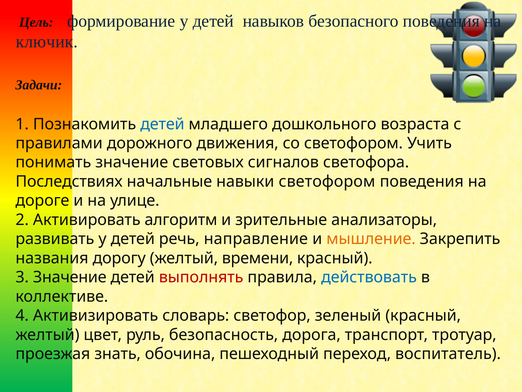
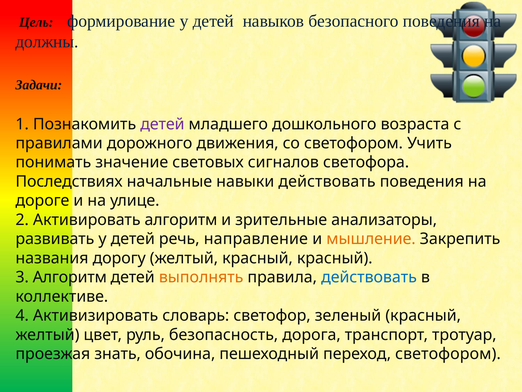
ключик: ключик -> должны (47, 42)
детей colour: blue -> purple (162, 124)
навыки светофором: светофором -> действовать (327, 181)
желтый времени: времени -> красный (258, 258)
3 Значение: Значение -> Алгоритм (70, 277)
выполнять colour: red -> orange (201, 277)
переход воспитатель: воспитатель -> светофором (448, 354)
